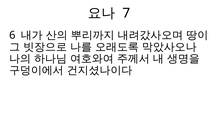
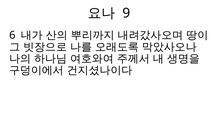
7: 7 -> 9 (126, 13)
